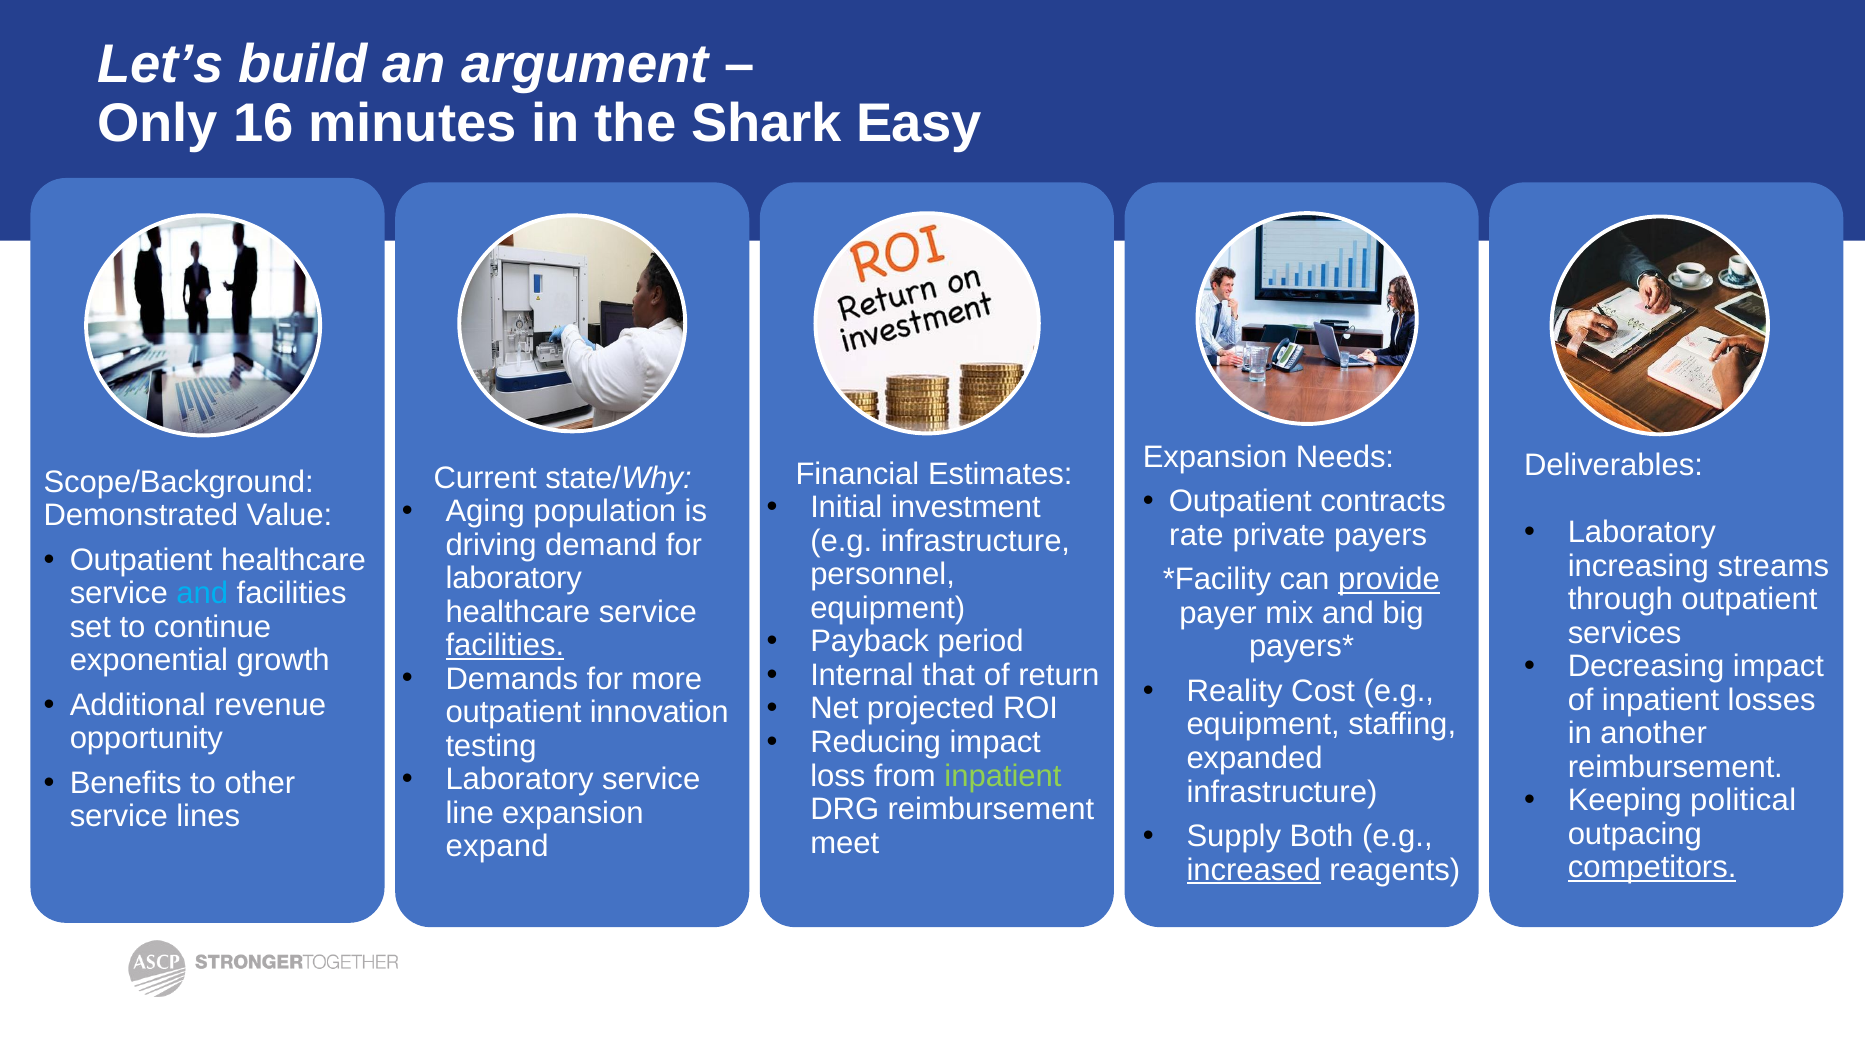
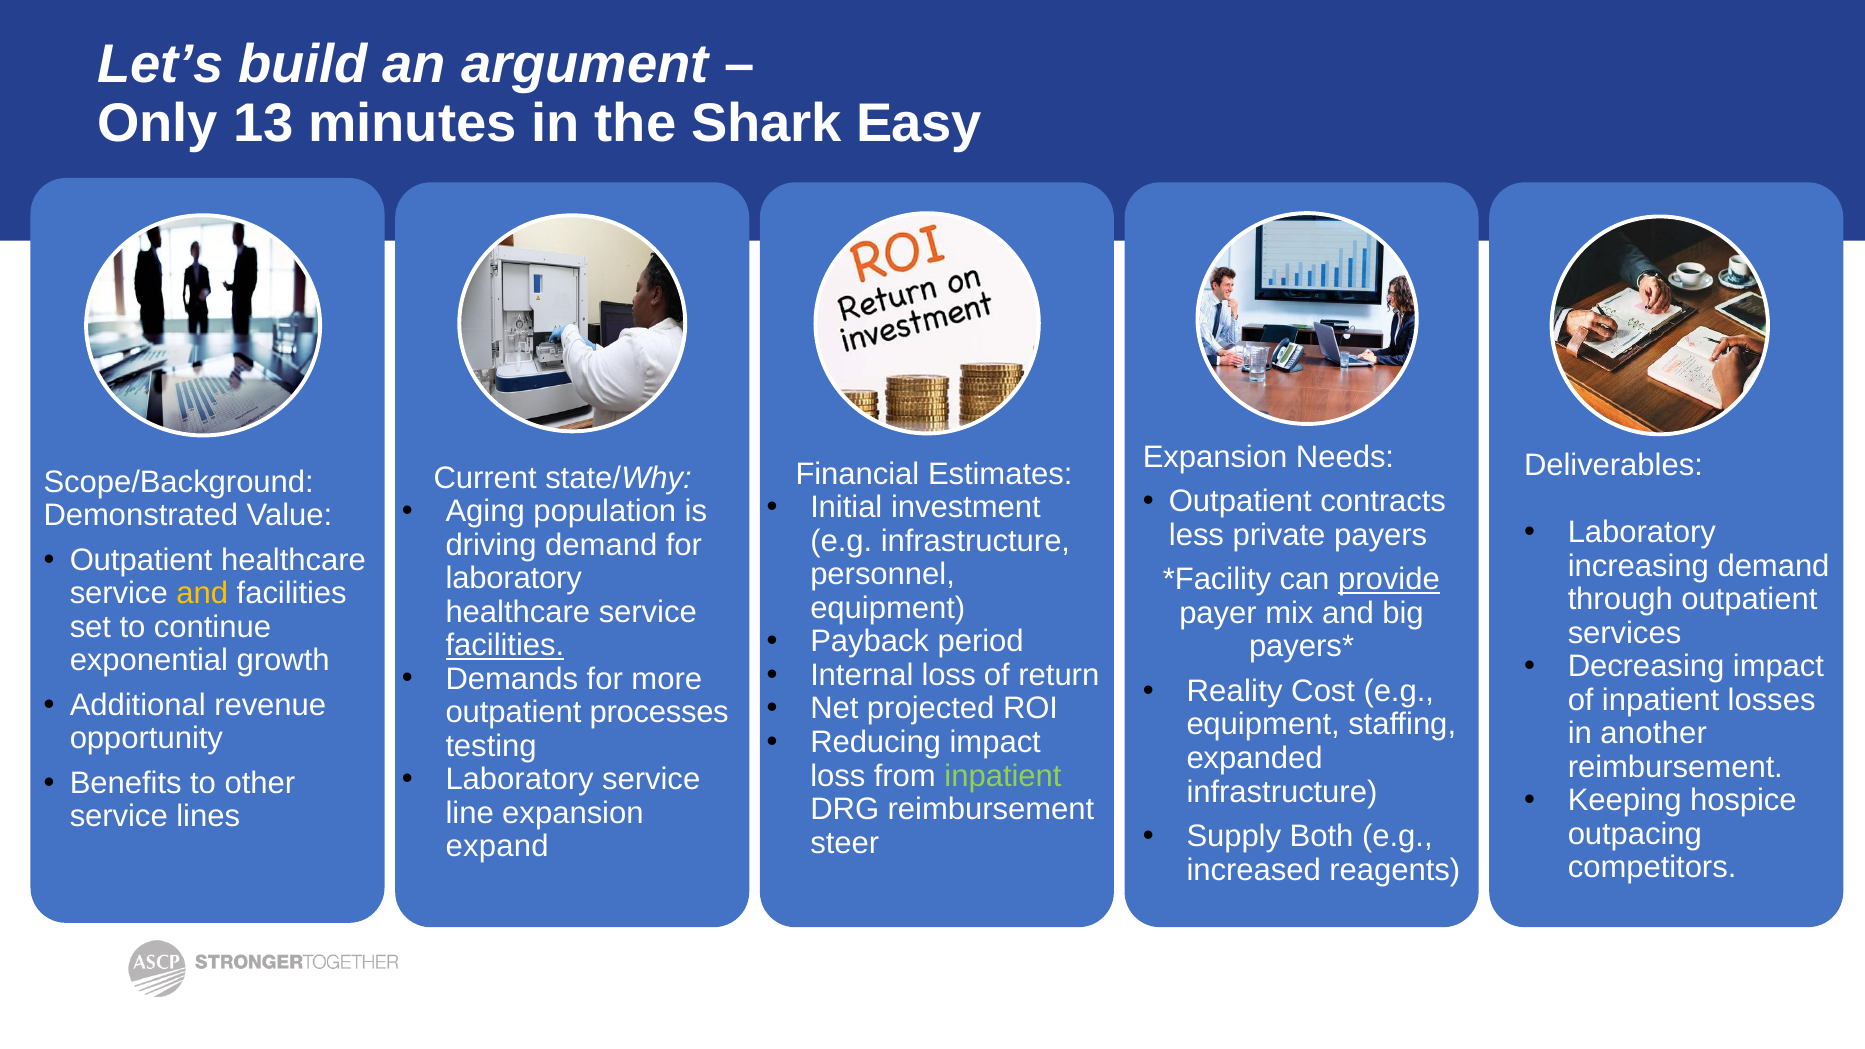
16: 16 -> 13 (263, 124)
rate: rate -> less (1197, 535)
increasing streams: streams -> demand (1774, 566)
and colour: light blue -> yellow (202, 594)
Internal that: that -> loss (949, 675)
innovation: innovation -> processes (659, 713)
political: political -> hospice (1743, 801)
meet: meet -> steer (845, 843)
competitors underline: present -> none (1652, 868)
increased underline: present -> none (1254, 870)
